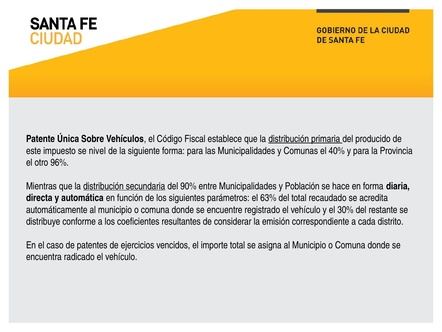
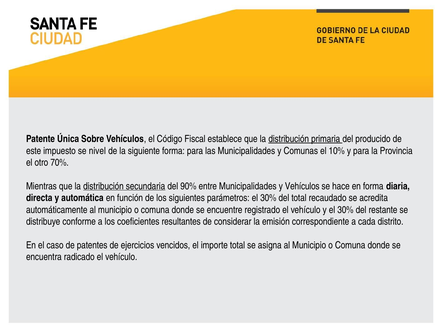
40%: 40% -> 10% (337, 151)
96%: 96% -> 70% (60, 162)
y Población: Población -> Vehículos (302, 186)
parámetros el 63%: 63% -> 30% (268, 198)
